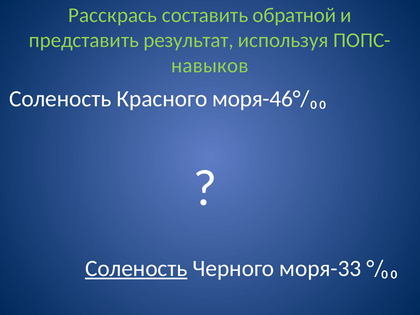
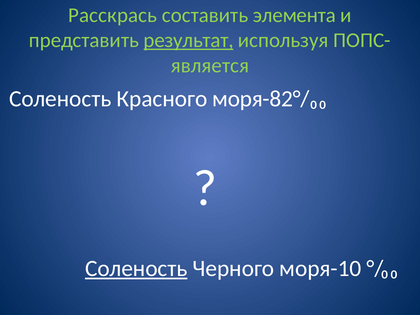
обратной: обратной -> элемента (294, 15)
результат underline: none -> present (189, 40)
навыков: навыков -> является (210, 66)
моря-46°/₀₀: моря-46°/₀₀ -> моря-82°/₀₀ (270, 99)
моря-33: моря-33 -> моря-10 (320, 268)
